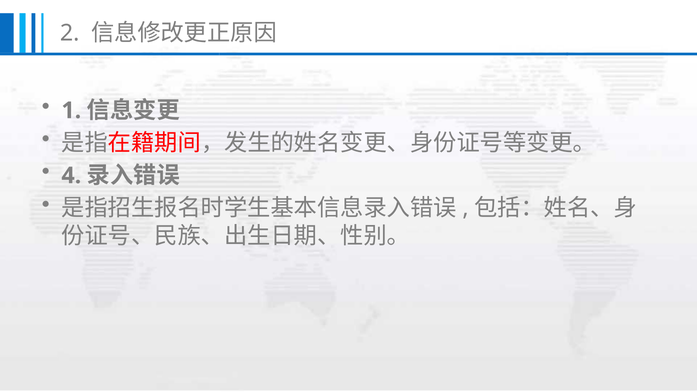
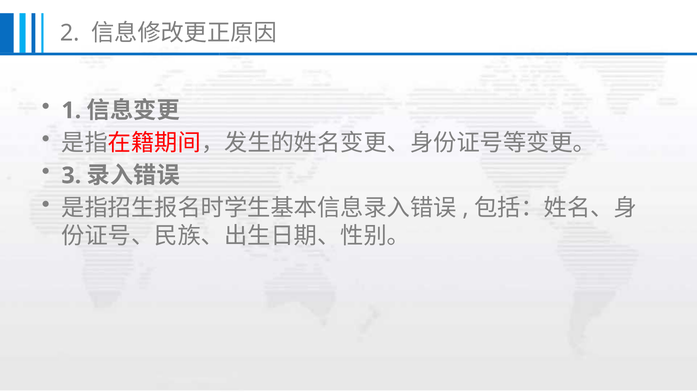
4: 4 -> 3 (71, 176)
